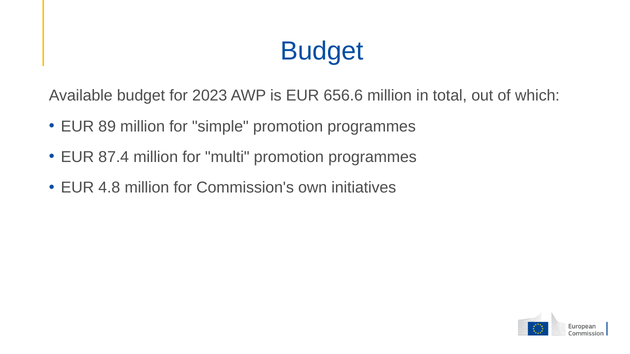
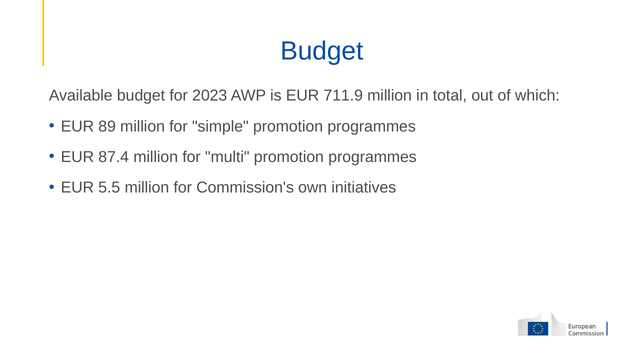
656.6: 656.6 -> 711.9 (343, 96)
4.8: 4.8 -> 5.5 (109, 188)
